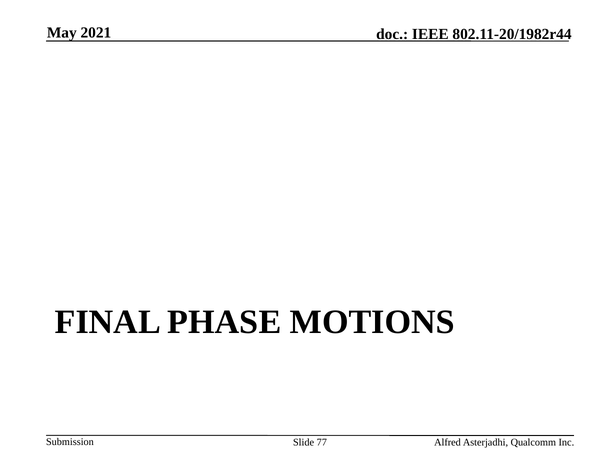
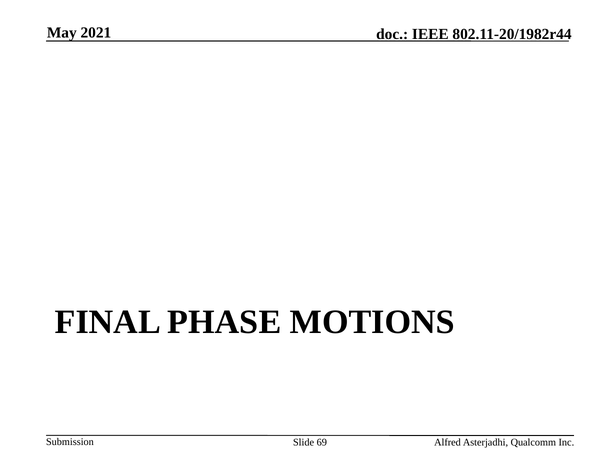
77: 77 -> 69 (322, 442)
